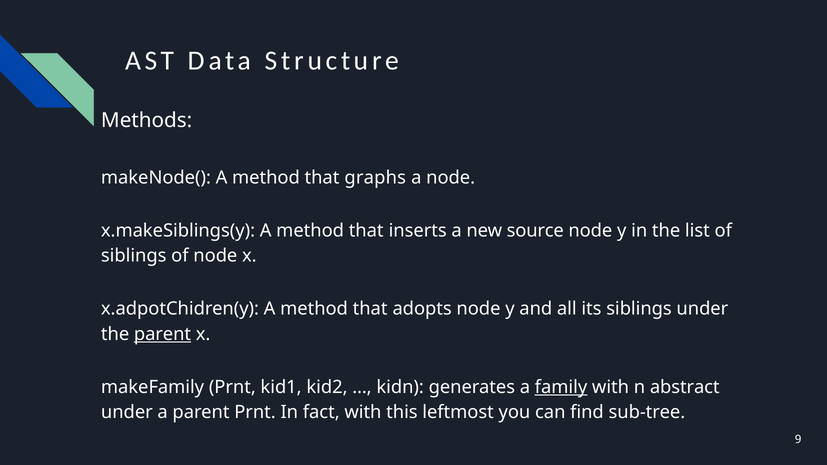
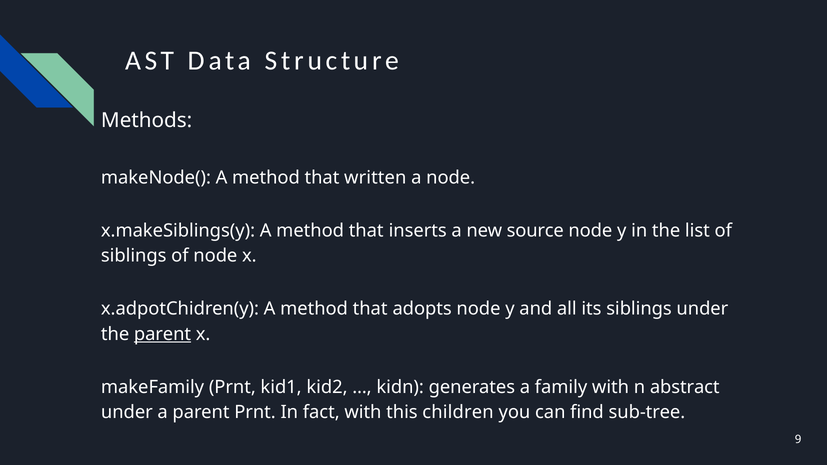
graphs: graphs -> written (375, 178)
family underline: present -> none (561, 387)
leftmost: leftmost -> children (458, 412)
